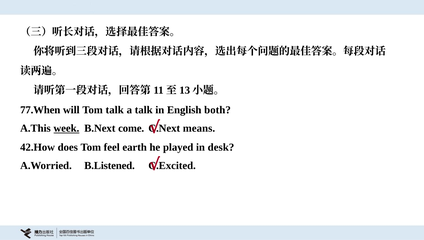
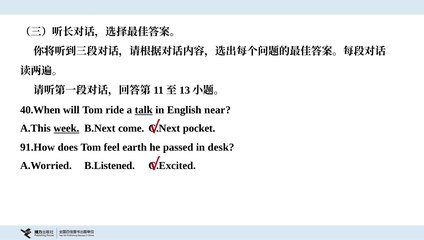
77.When: 77.When -> 40.When (40, 110)
Tom talk: talk -> ride (115, 110)
talk underline: none -> present (144, 110)
both: both -> near (217, 110)
means: means -> pocket (199, 128)
42.How: 42.How -> 91.How (38, 147)
played: played -> passed (178, 147)
